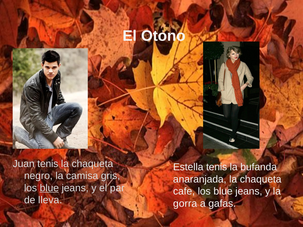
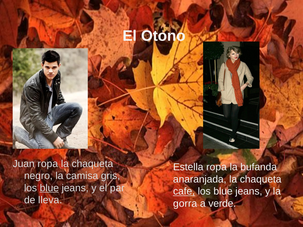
Juan tenis: tenis -> ropa (48, 164)
Estella tenis: tenis -> ropa (216, 167)
cafe underline: none -> present (184, 192)
gafas: gafas -> verde (222, 204)
